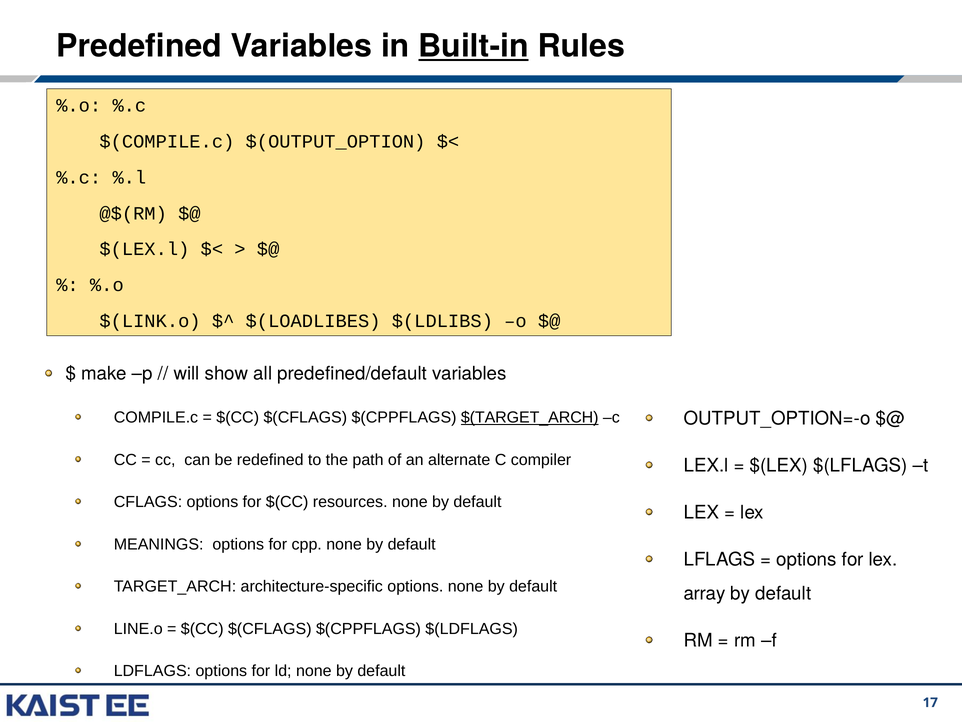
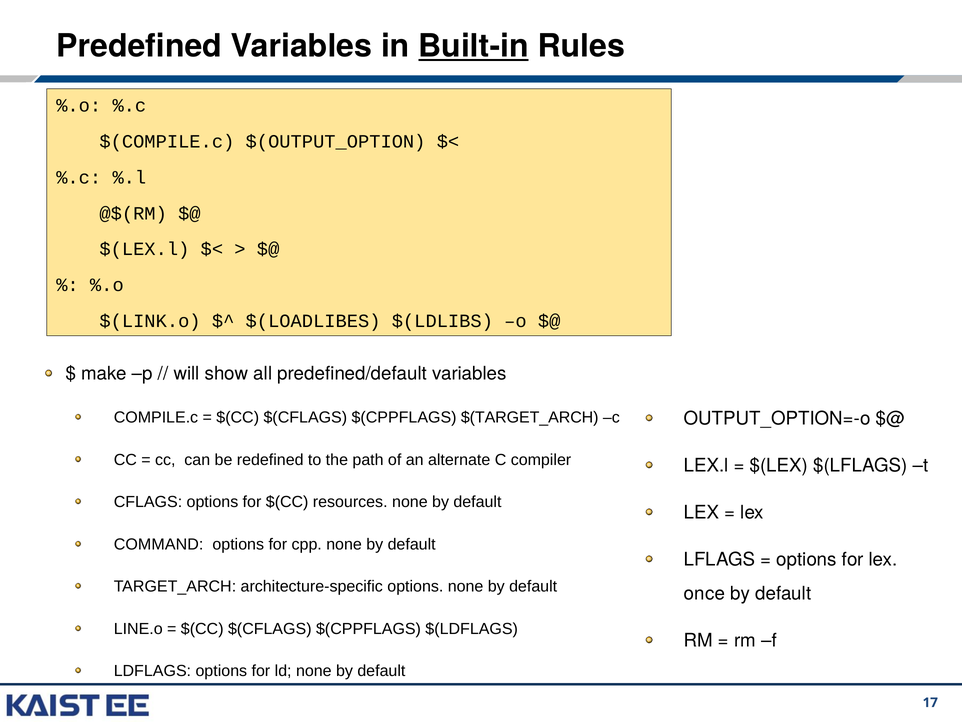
$(TARGET_ARCH underline: present -> none (530, 417)
MEANINGS: MEANINGS -> COMMAND (159, 544)
array: array -> once (704, 593)
